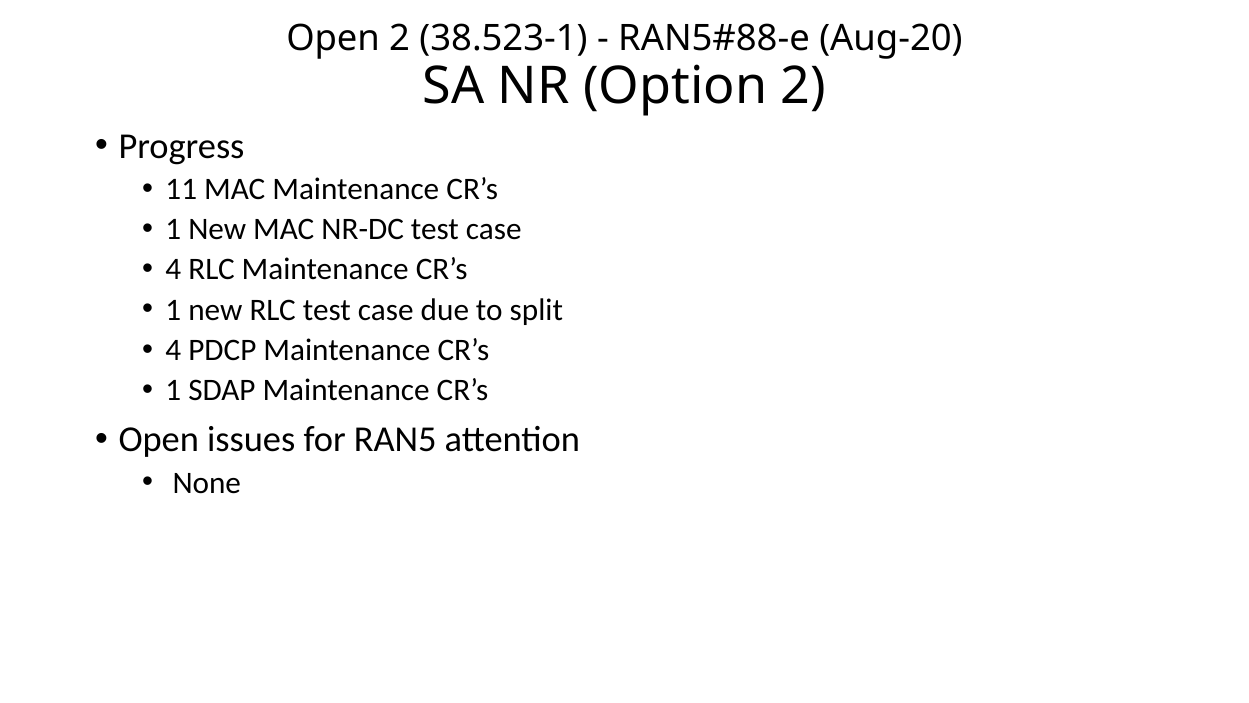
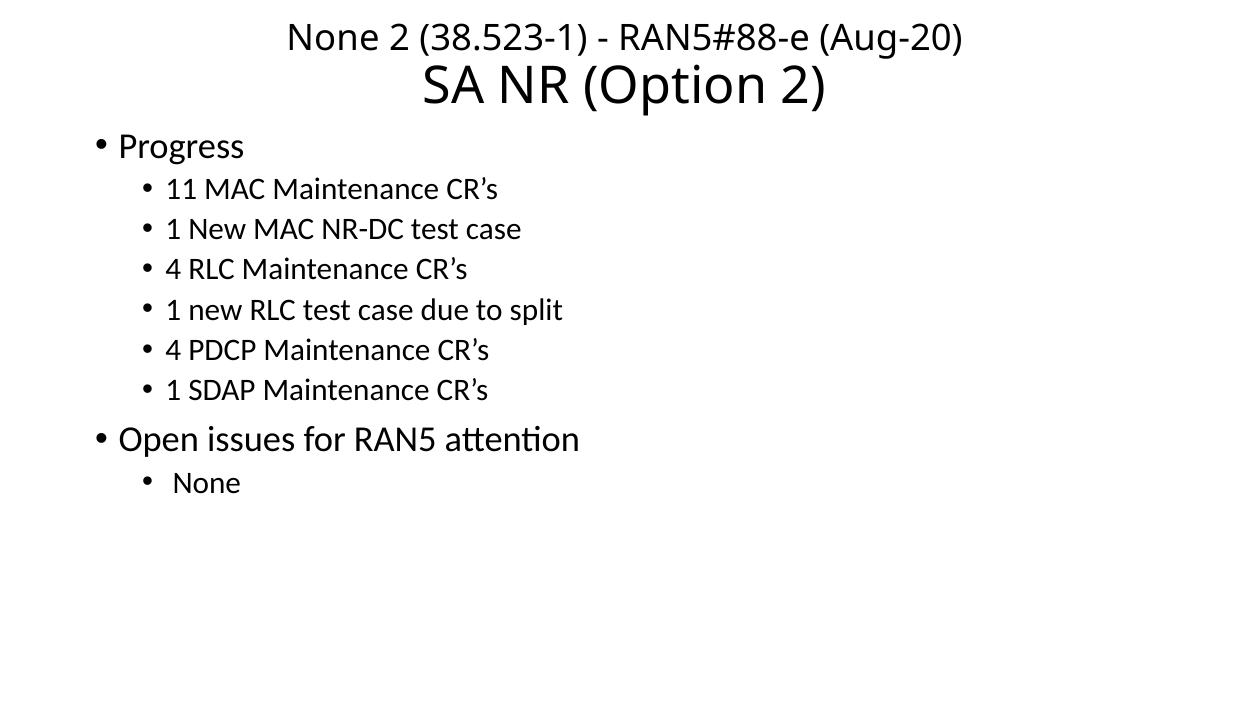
Open: Open -> None (333, 39)
